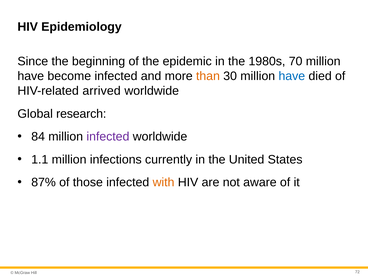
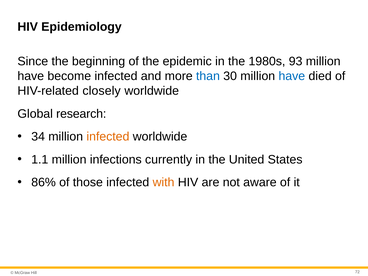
70: 70 -> 93 (296, 61)
than colour: orange -> blue (208, 76)
arrived: arrived -> closely (102, 91)
84: 84 -> 34 (38, 137)
infected colour: purple -> orange (108, 137)
87%: 87% -> 86% (44, 182)
